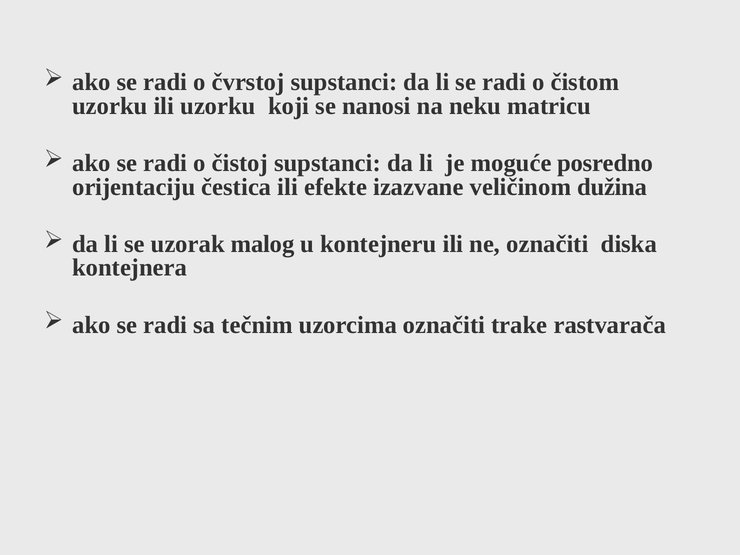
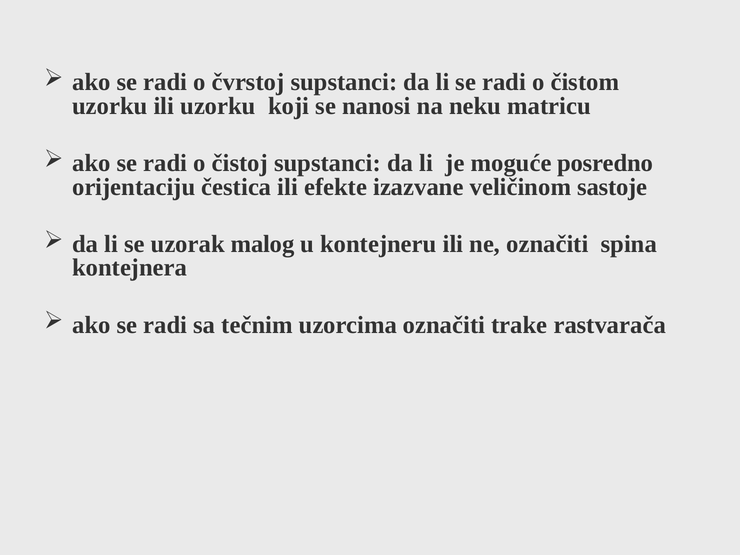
dužina: dužina -> sastoje (612, 187)
diska: diska -> spina (629, 244)
